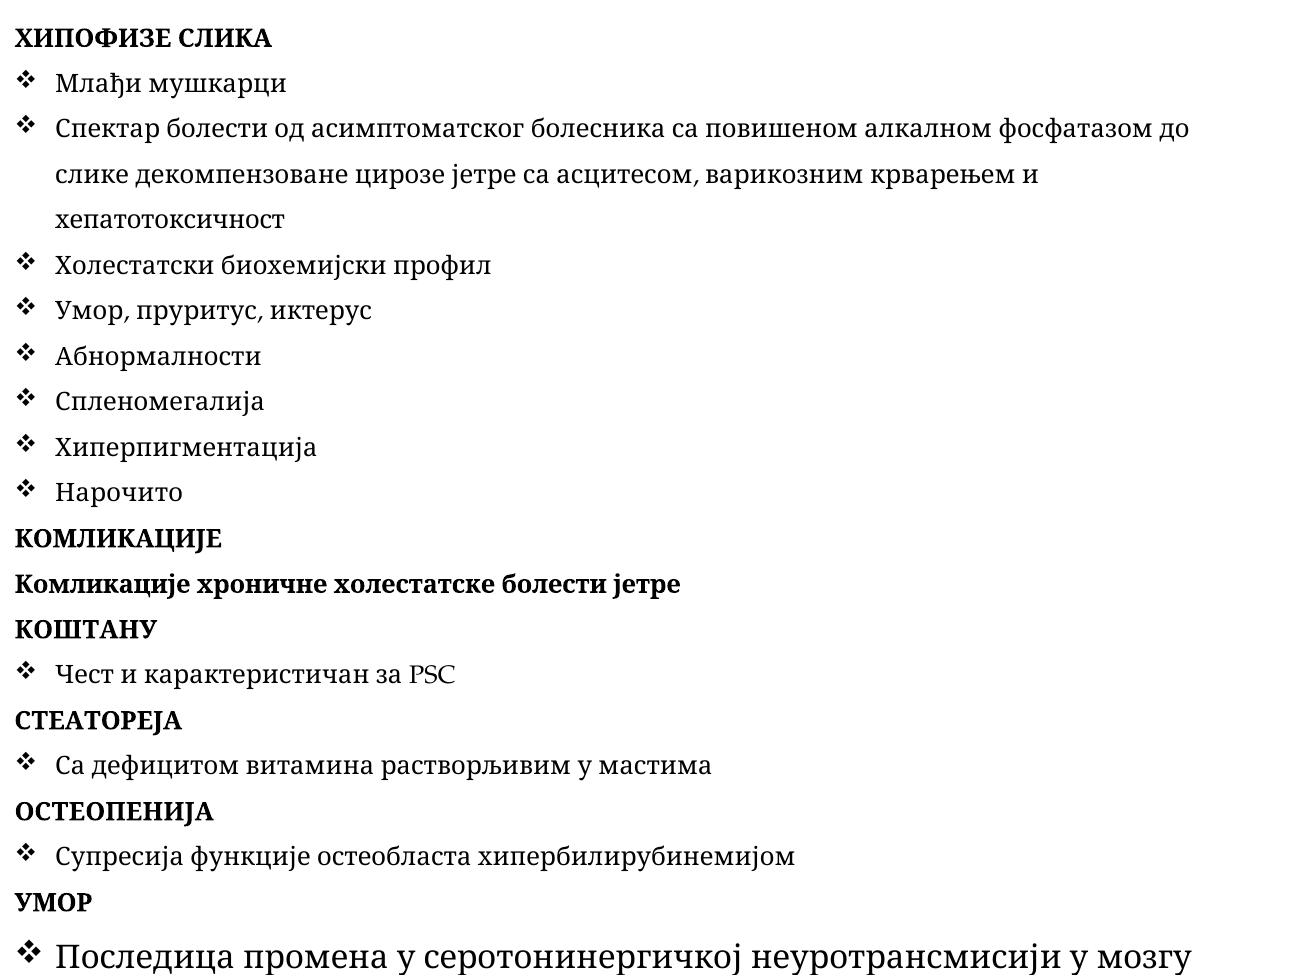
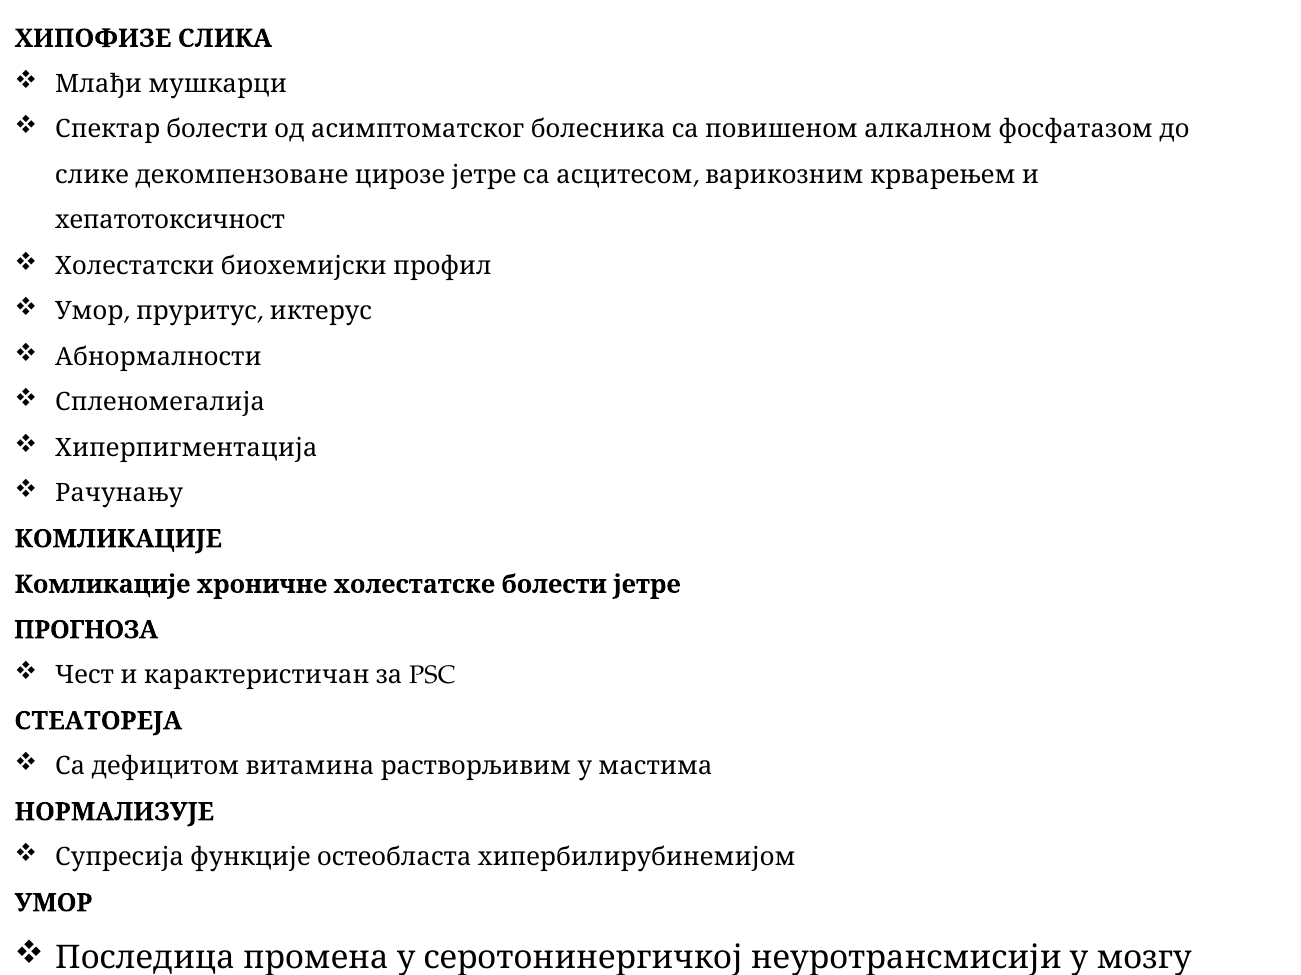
Нарочито: Нарочито -> Рачунању (119, 494)
КОШТАНУ: КОШТАНУ -> ПРОГНОЗА (86, 630)
ОСТЕОПЕНИЈА: ОСТЕОПЕНИЈА -> НОРМАЛИЗУЈЕ (114, 813)
